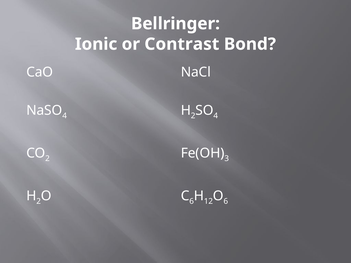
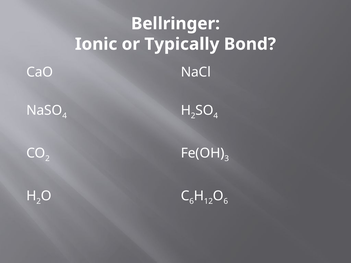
Contrast: Contrast -> Typically (182, 44)
